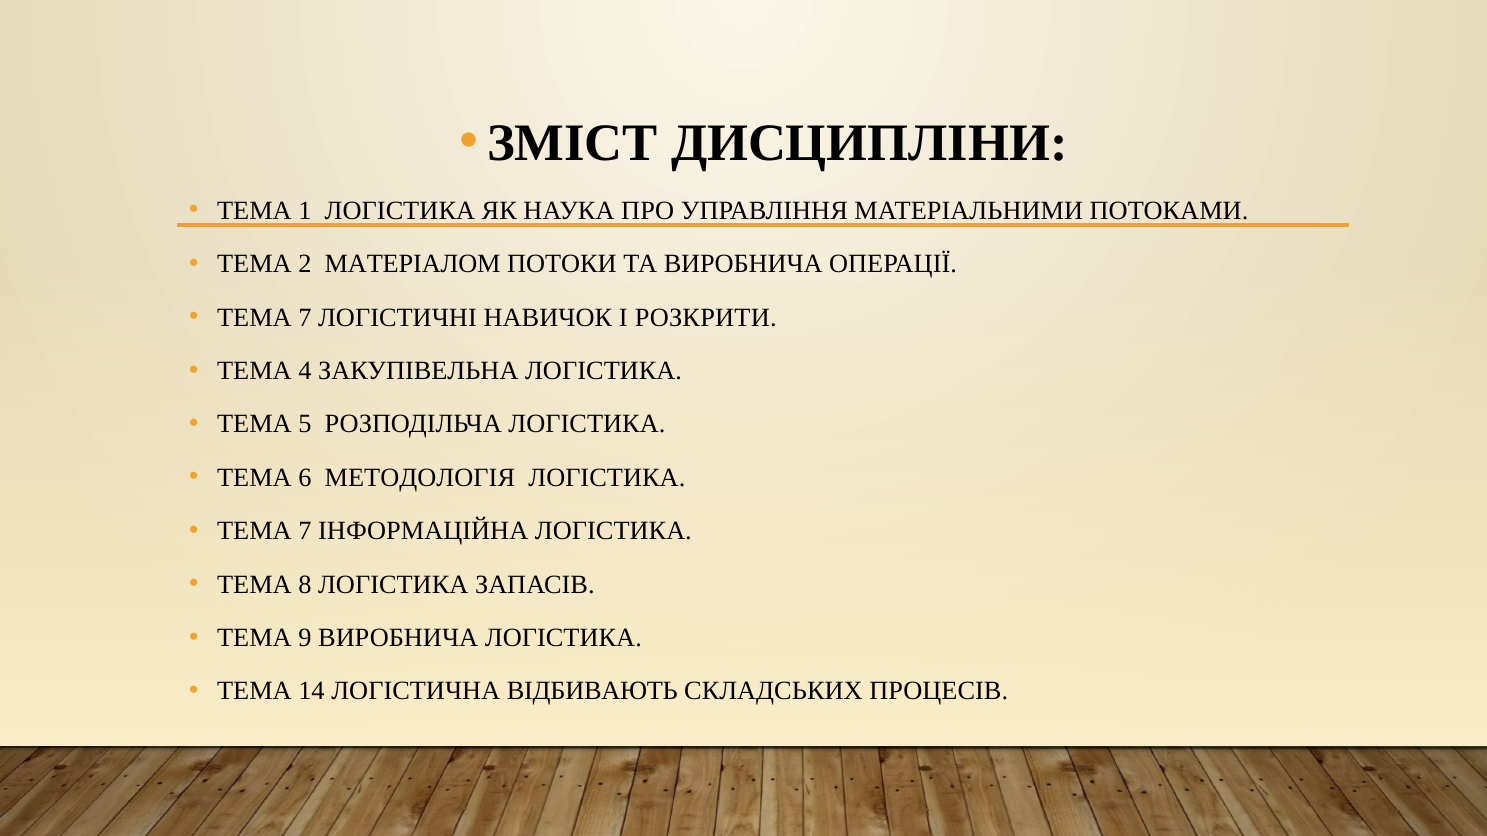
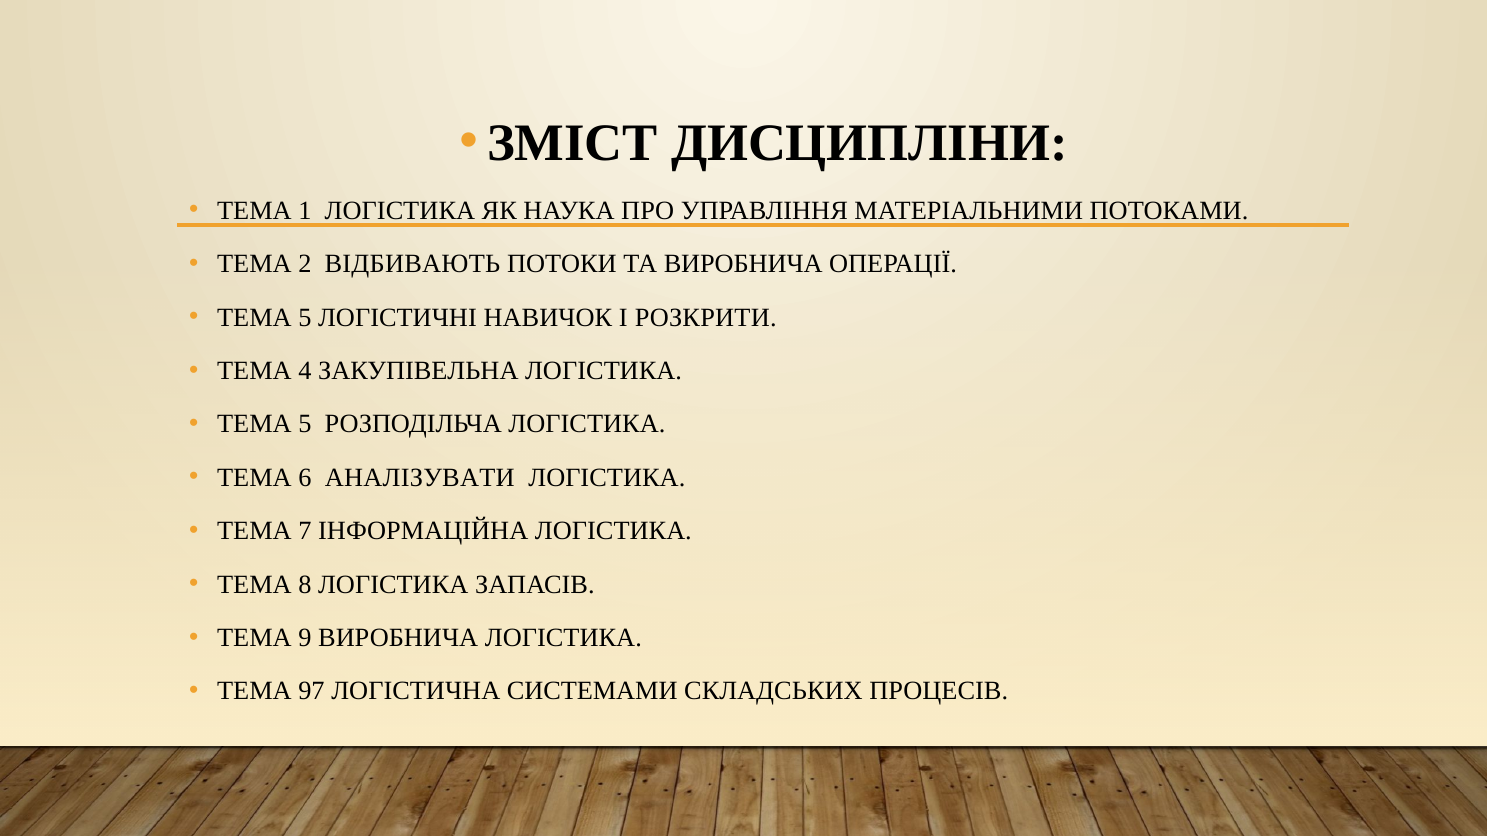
МАТЕРІАЛОМ: МАТЕРІАЛОМ -> ВІДБИВАЮТЬ (412, 264)
7: 7 -> 5 (305, 318)
МЕТОДОЛОГІЯ: МЕТОДОЛОГІЯ -> АНАЛІЗУВАТИ (420, 478)
14: 14 -> 97 (311, 692)
ВІДБИВАЮТЬ: ВІДБИВАЮТЬ -> СИСТЕМАМИ (592, 692)
